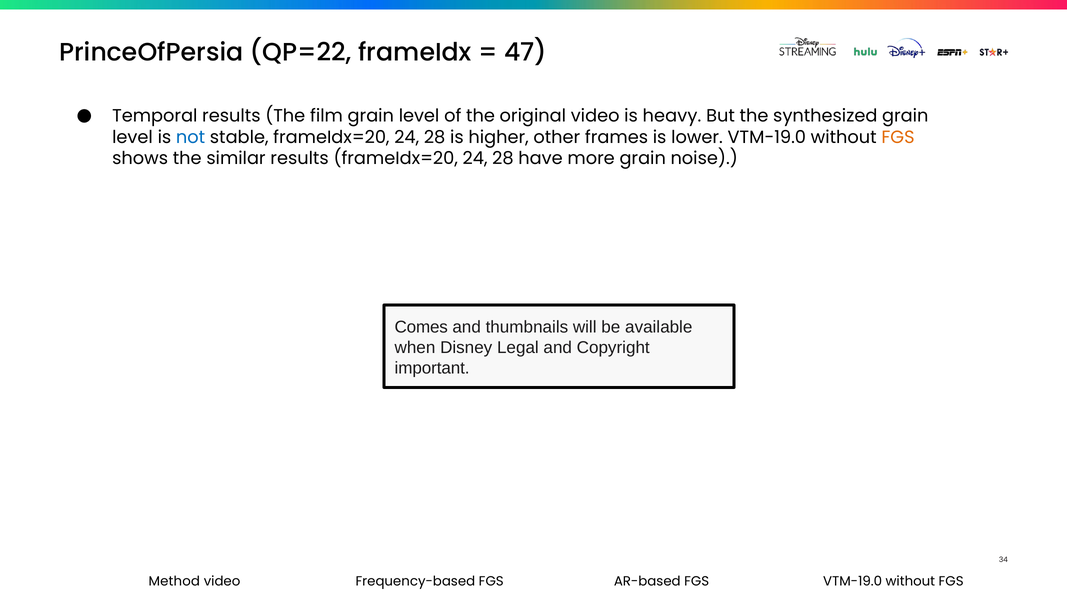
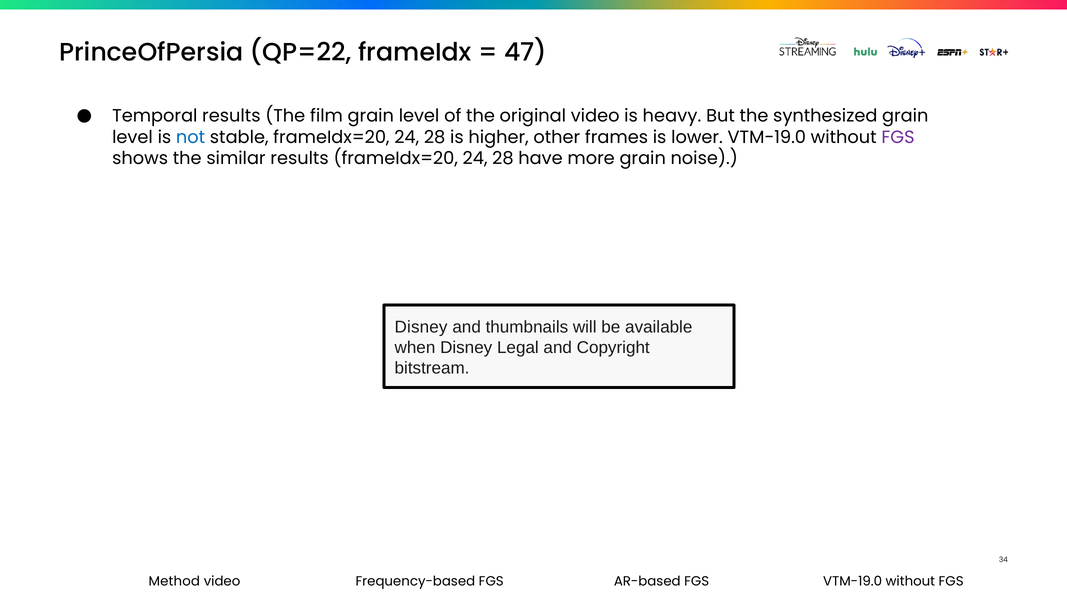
FGS colour: orange -> purple (898, 137)
Comes: Comes -> Disney (421, 327)
important: important -> bitstream (432, 368)
